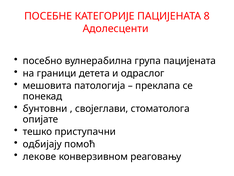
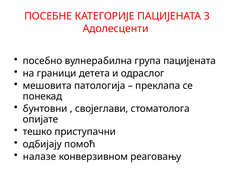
8: 8 -> 3 (207, 16)
лекове: лекове -> налазе (40, 156)
